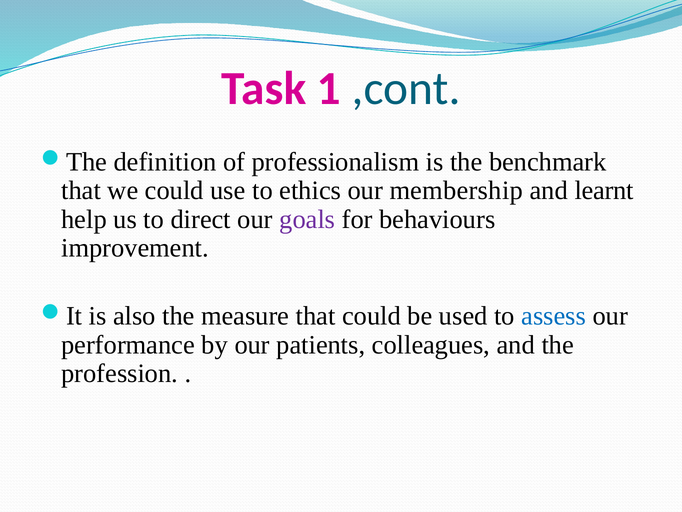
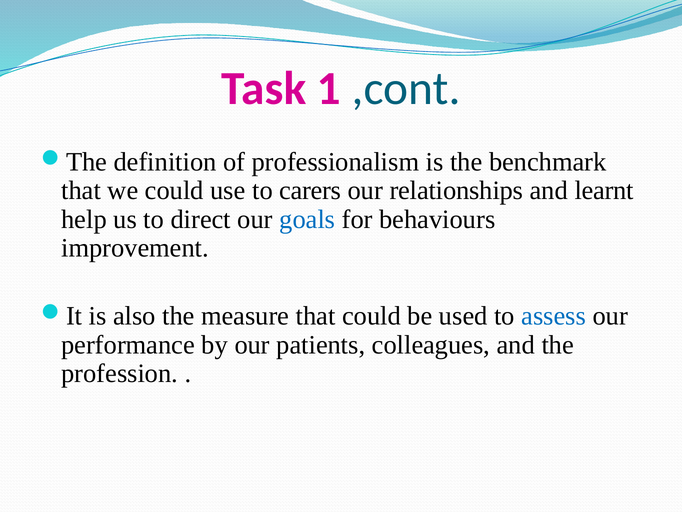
ethics: ethics -> carers (310, 191)
membership: membership -> relationships (456, 191)
goals colour: purple -> blue (307, 219)
